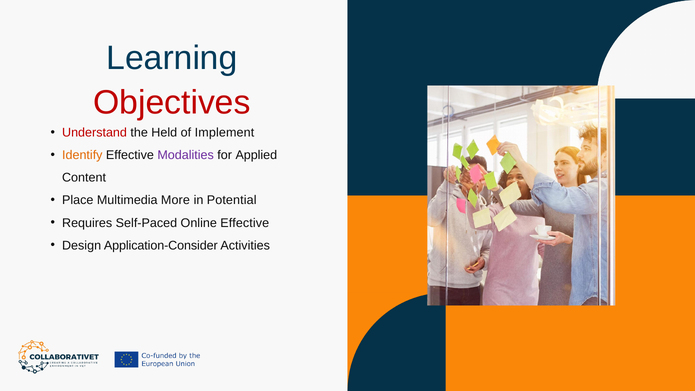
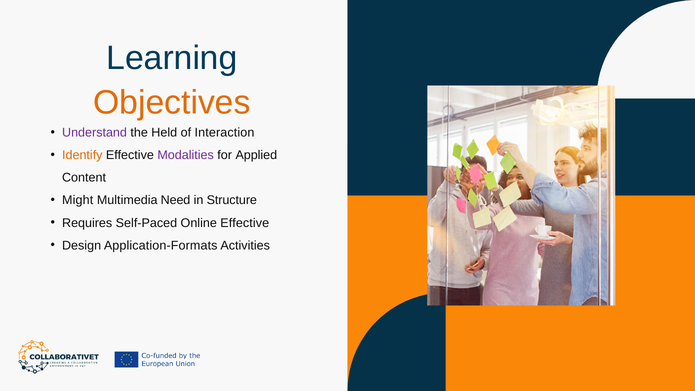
Objectives colour: red -> orange (172, 103)
Understand colour: red -> purple (95, 133)
Implement: Implement -> Interaction (225, 133)
Place: Place -> Might (78, 200)
More: More -> Need (176, 200)
Potential: Potential -> Structure (232, 200)
Application-Consider: Application-Consider -> Application-Formats (161, 245)
